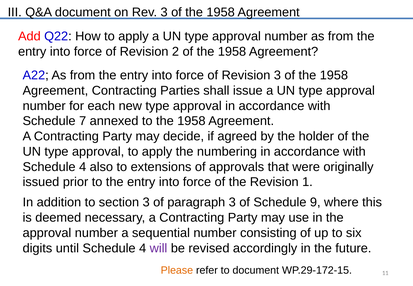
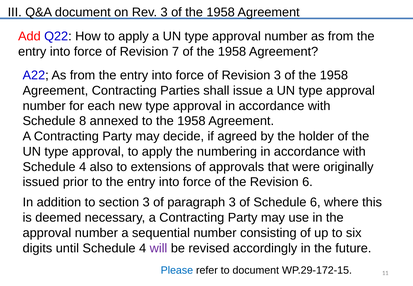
2: 2 -> 7 (176, 52)
7: 7 -> 8 (83, 121)
Revision 1: 1 -> 6 (307, 182)
Schedule 9: 9 -> 6 (315, 202)
Please colour: orange -> blue (177, 270)
